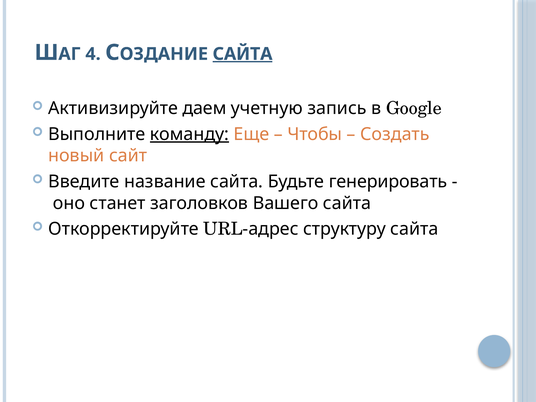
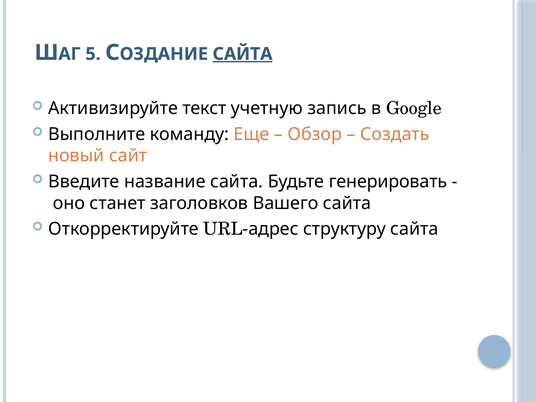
4: 4 -> 5 (93, 54)
даем: даем -> текст (204, 108)
команду underline: present -> none (189, 134)
Чтобы: Чтобы -> Обзор (315, 134)
